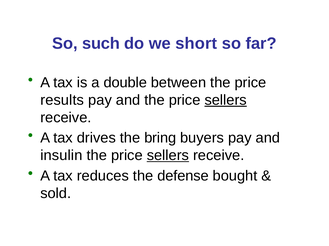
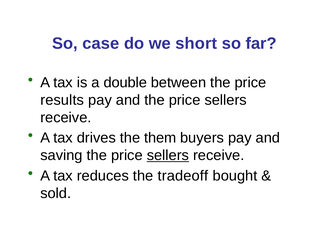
such: such -> case (101, 44)
sellers underline: present -> none (226, 100)
bring: bring -> them (160, 138)
insulin: insulin -> saving (61, 156)
defense: defense -> tradeoff (183, 176)
